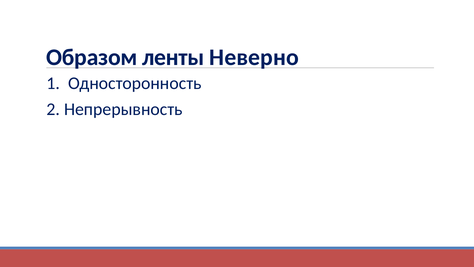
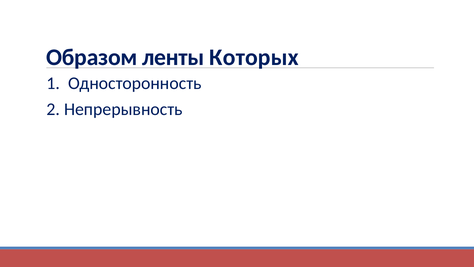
Неверно: Неверно -> Которых (254, 57)
